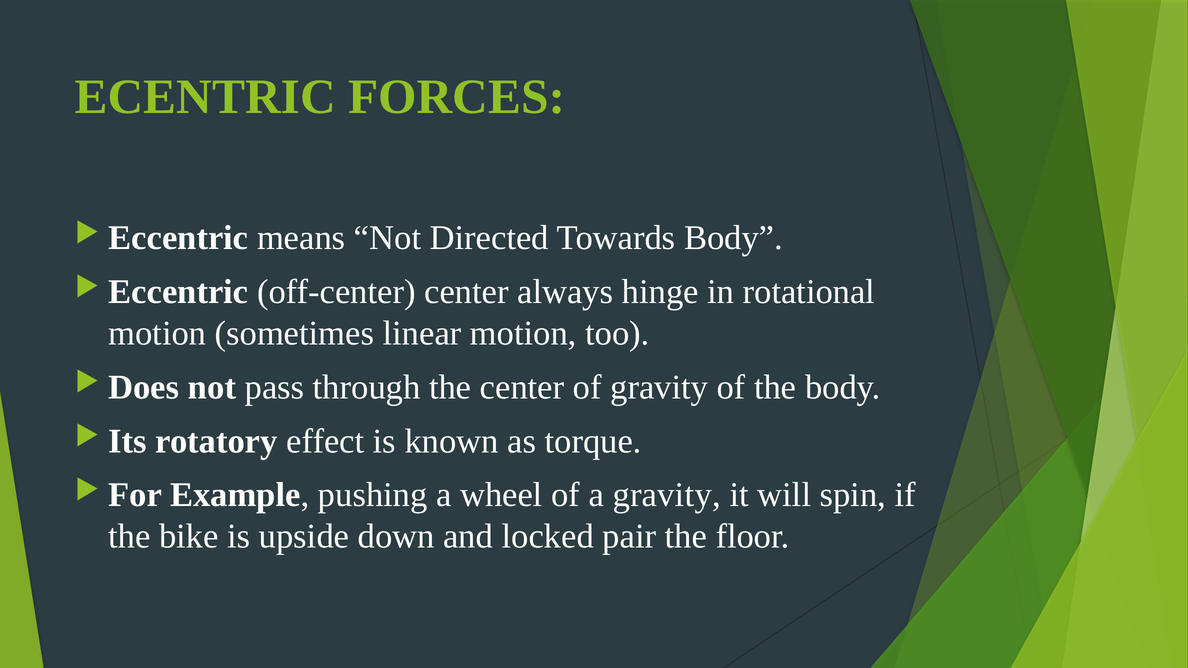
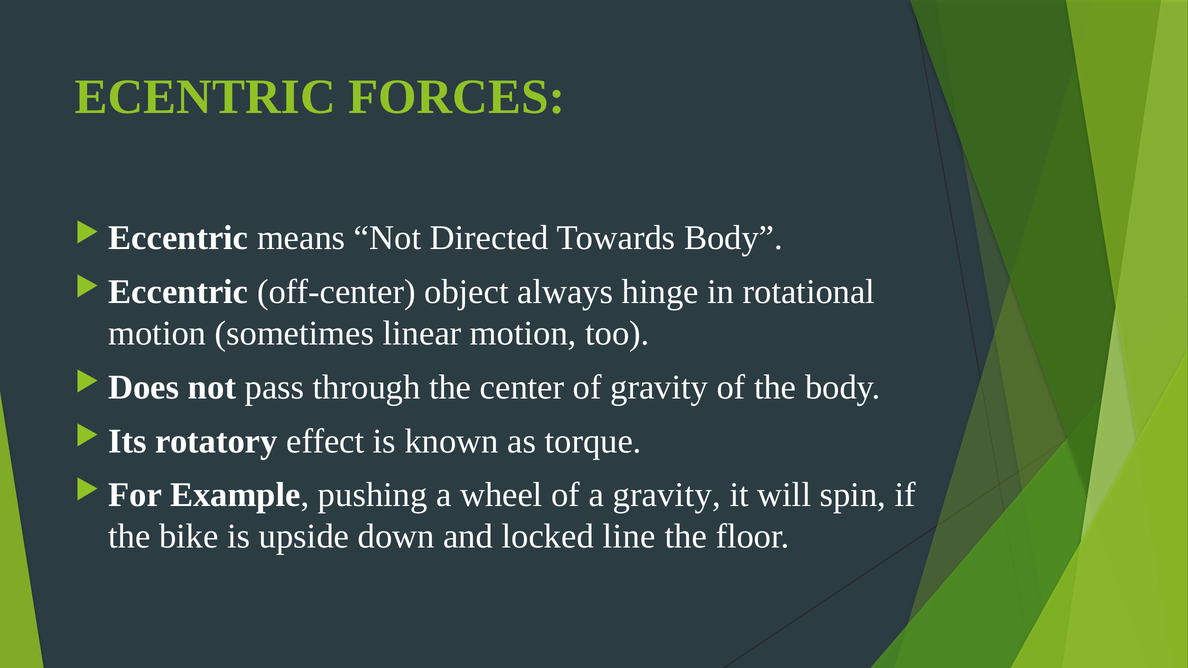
off-center center: center -> object (466, 292)
pair: pair -> line (629, 537)
